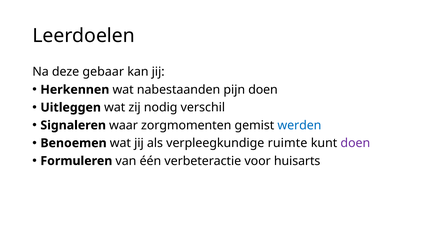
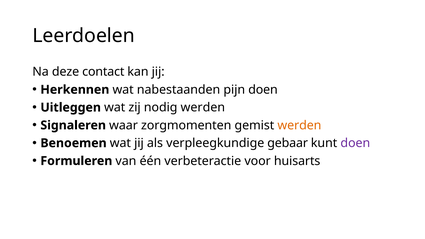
gebaar: gebaar -> contact (103, 72)
nodig verschil: verschil -> werden (203, 107)
werden colour: blue -> orange (299, 125)
ruimte: ruimte -> gebaar (288, 143)
